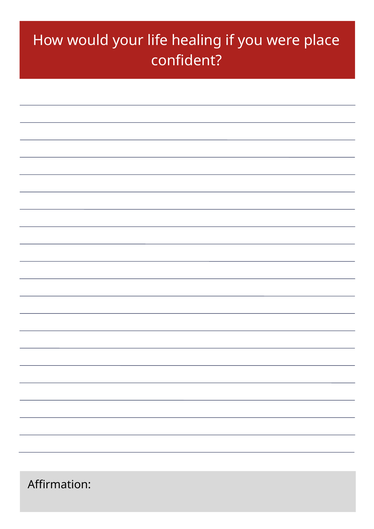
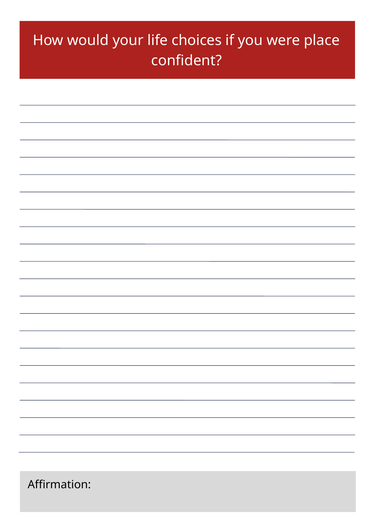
healing: healing -> choices (197, 40)
